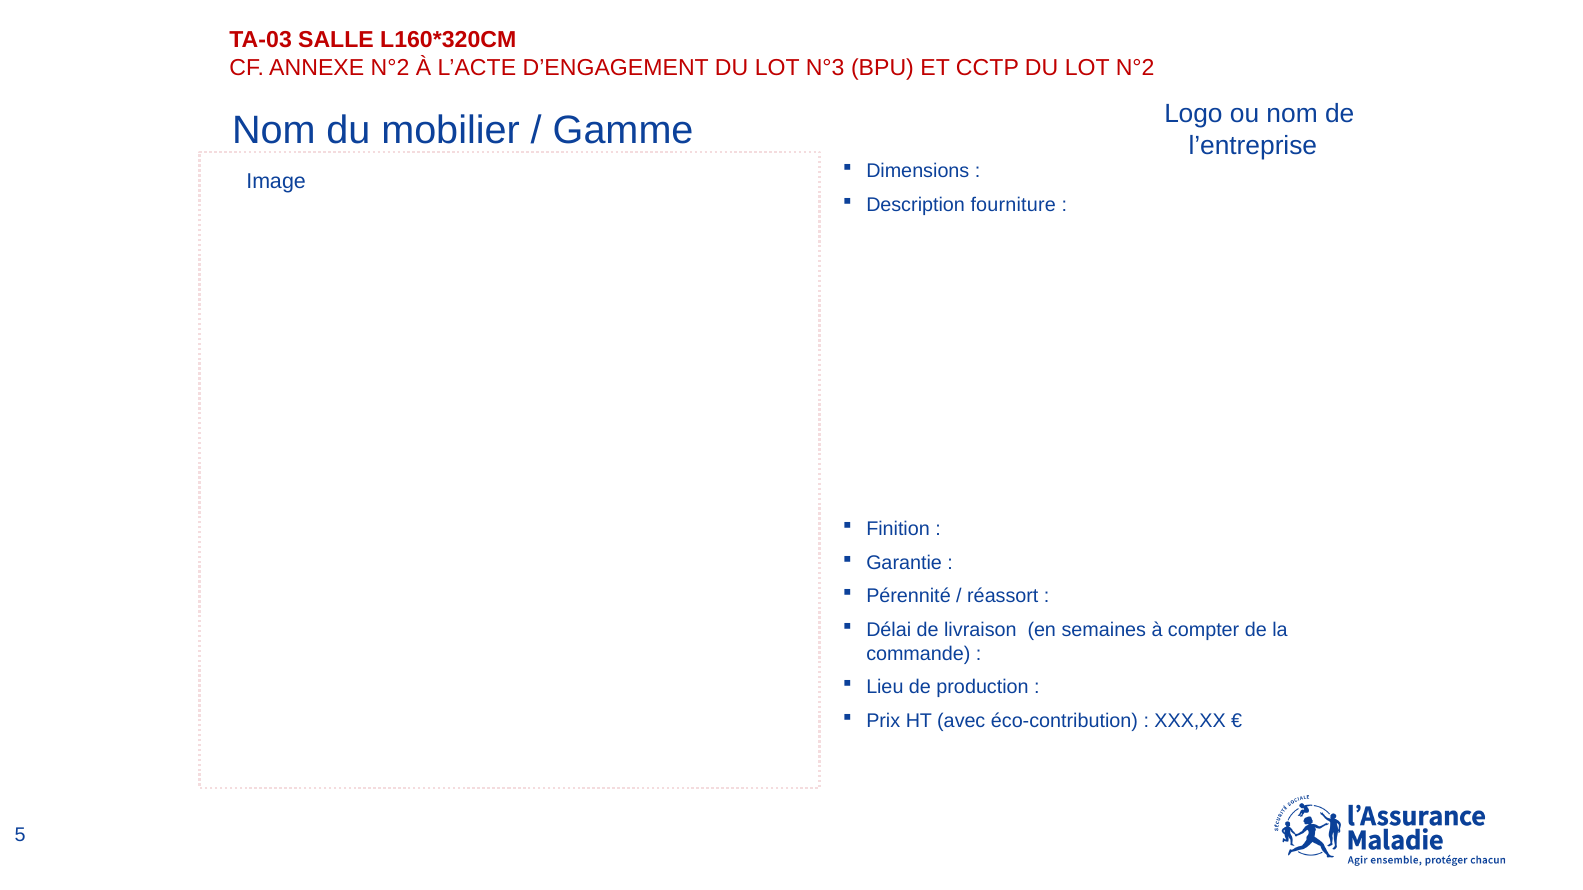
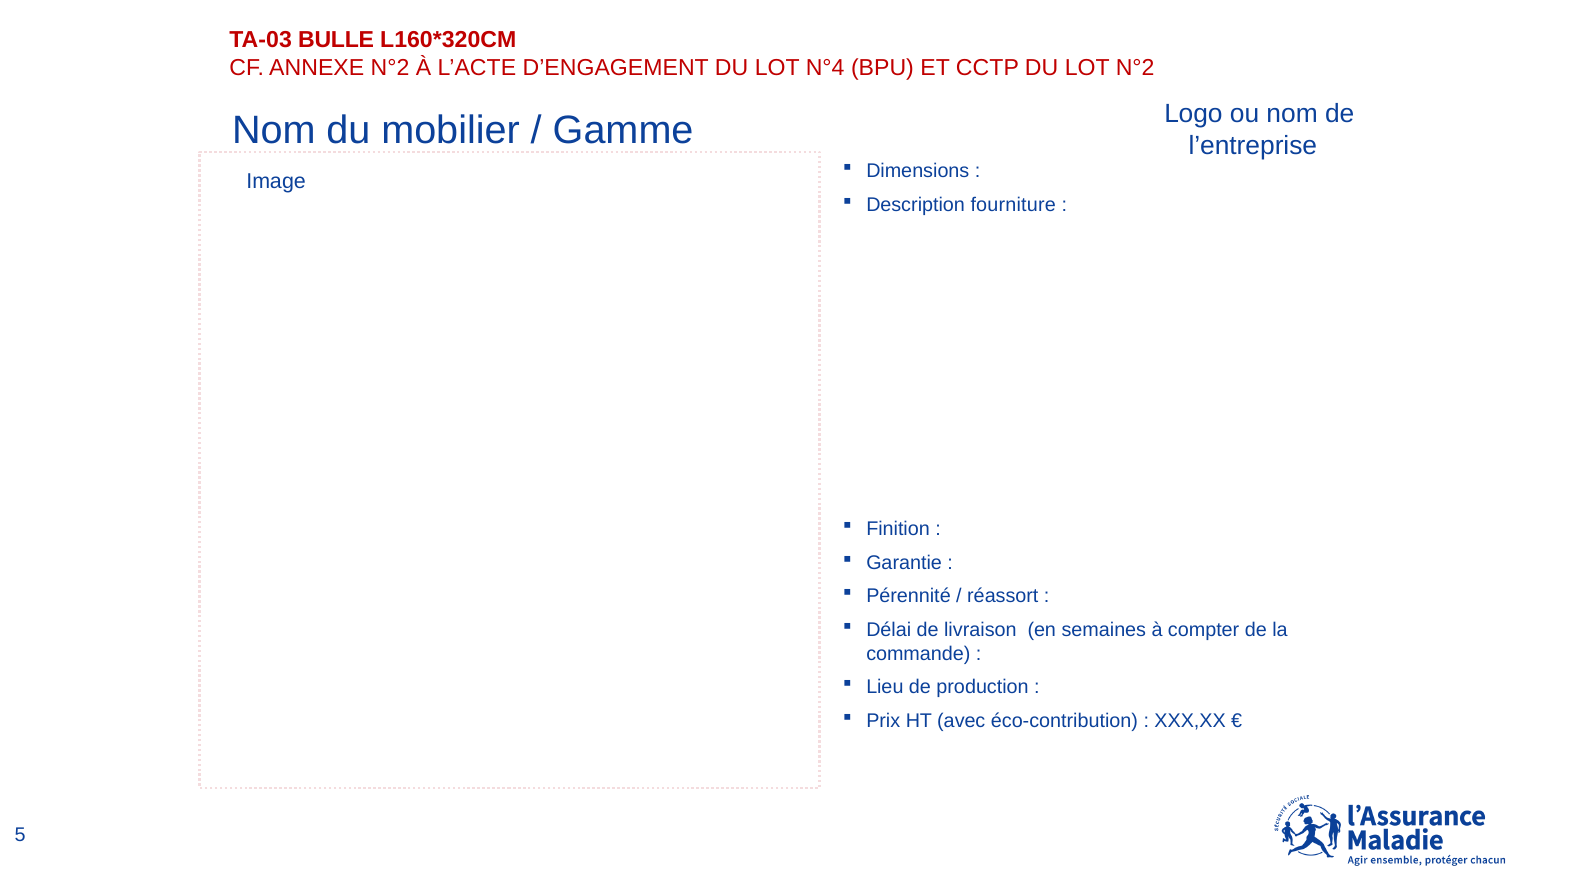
SALLE: SALLE -> BULLE (336, 40)
N°3: N°3 -> N°4 (825, 68)
